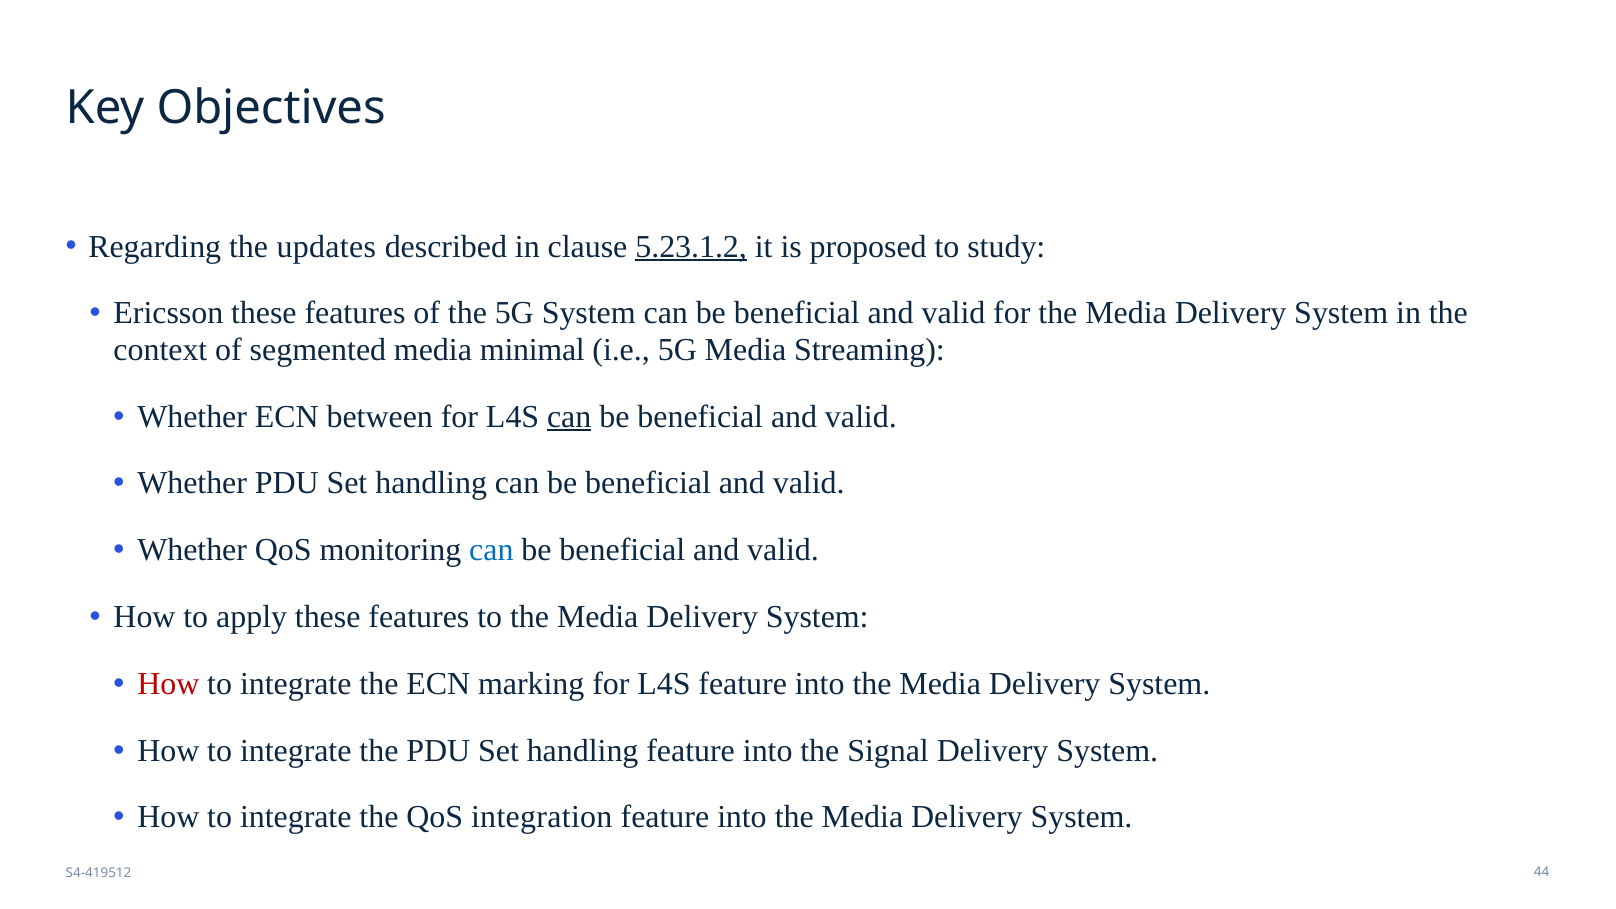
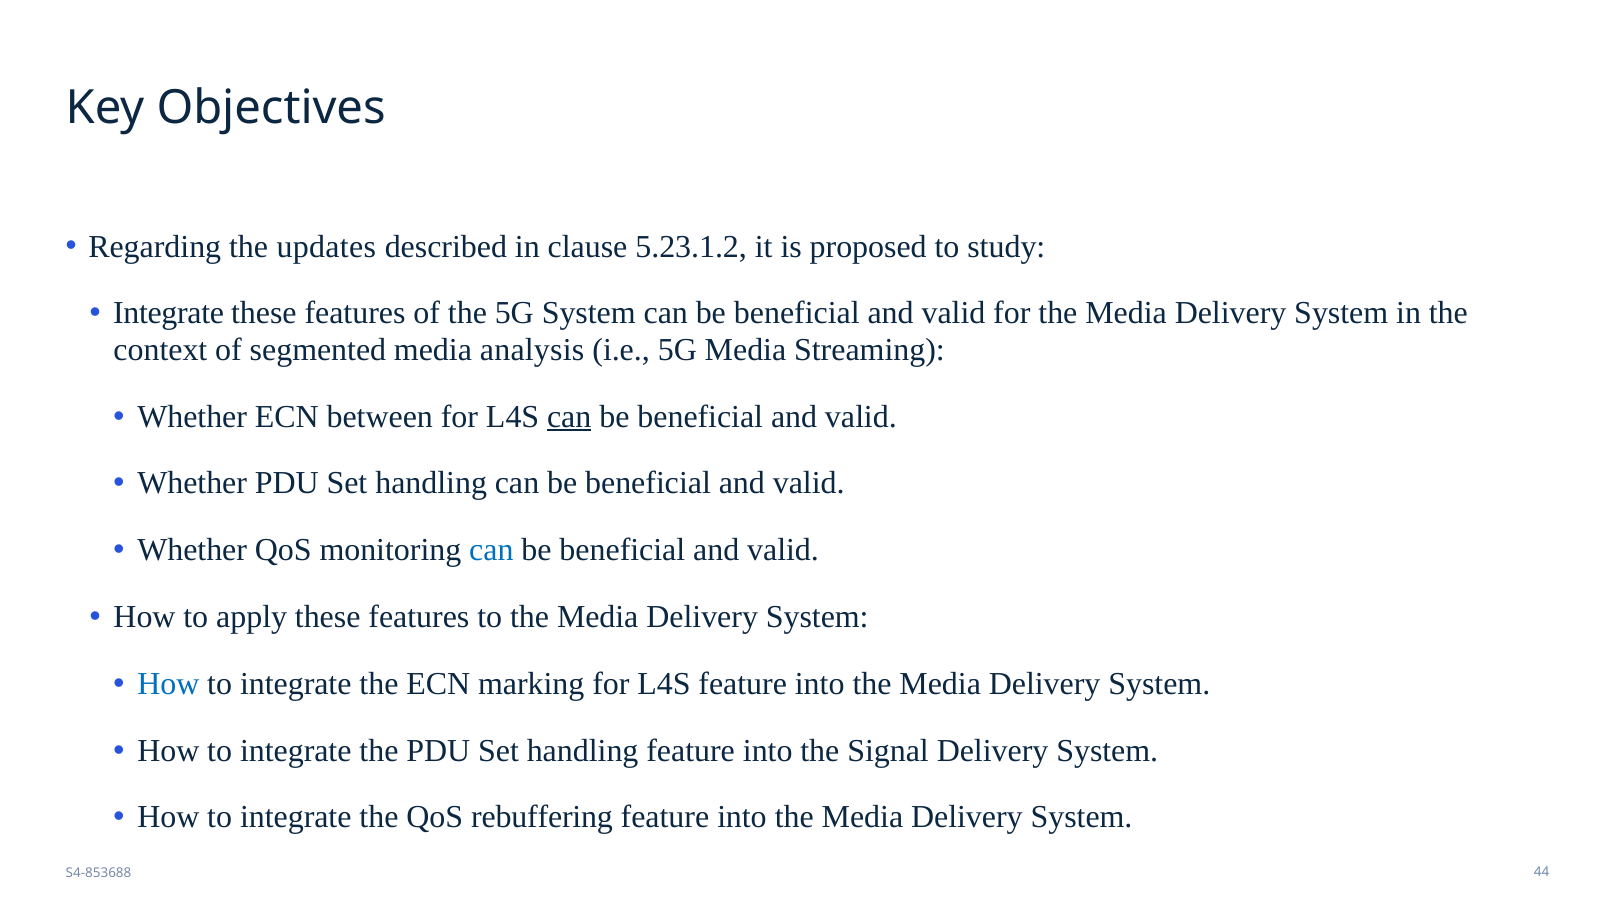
5.23.1.2 underline: present -> none (691, 246)
Ericsson: Ericsson -> Integrate (169, 313)
minimal: minimal -> analysis (532, 350)
How colour: red -> blue (168, 684)
integration: integration -> rebuffering (542, 817)
S4-419512: S4-419512 -> S4-853688 (99, 873)
